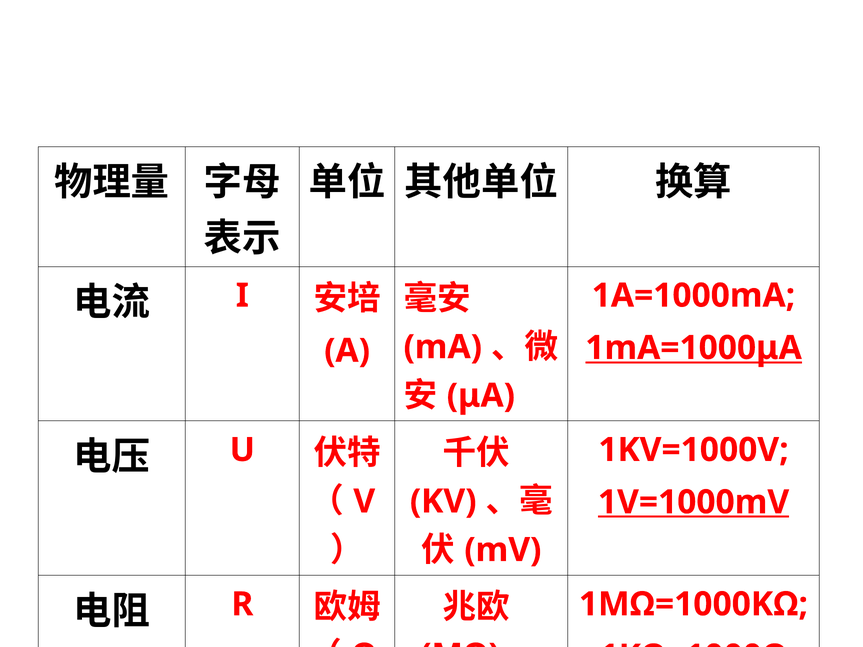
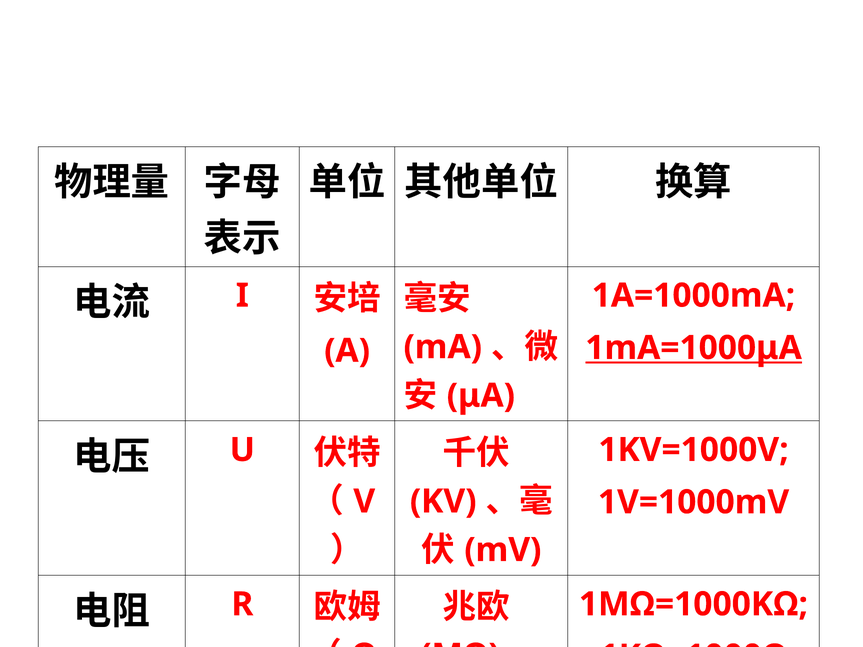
1V=1000mV underline: present -> none (694, 502)
